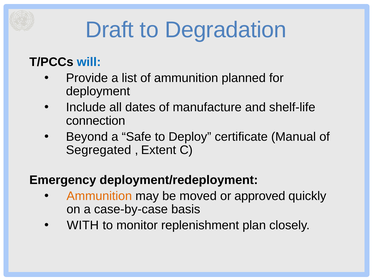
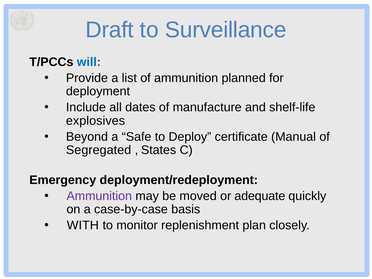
Degradation: Degradation -> Surveillance (226, 30)
connection: connection -> explosives (95, 121)
Extent: Extent -> States (159, 150)
Ammunition colour: orange -> purple (99, 196)
approved: approved -> adequate (260, 196)
